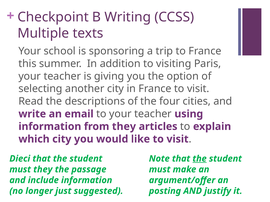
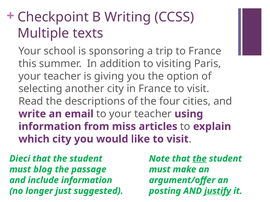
from they: they -> miss (124, 127)
must they: they -> blog (43, 170)
justify underline: none -> present (218, 191)
